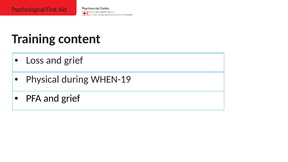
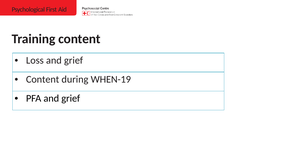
Physical: Physical -> Content (43, 79)
